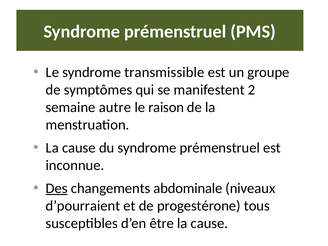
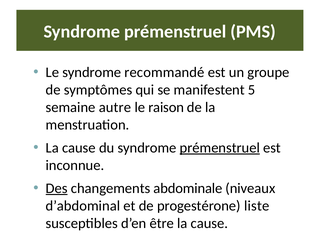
transmissible: transmissible -> recommandé (164, 72)
2: 2 -> 5 (252, 90)
prémenstruel underline: none -> present (220, 148)
d’pourraient: d’pourraient -> d’abdominal (83, 206)
tous: tous -> liste (257, 206)
